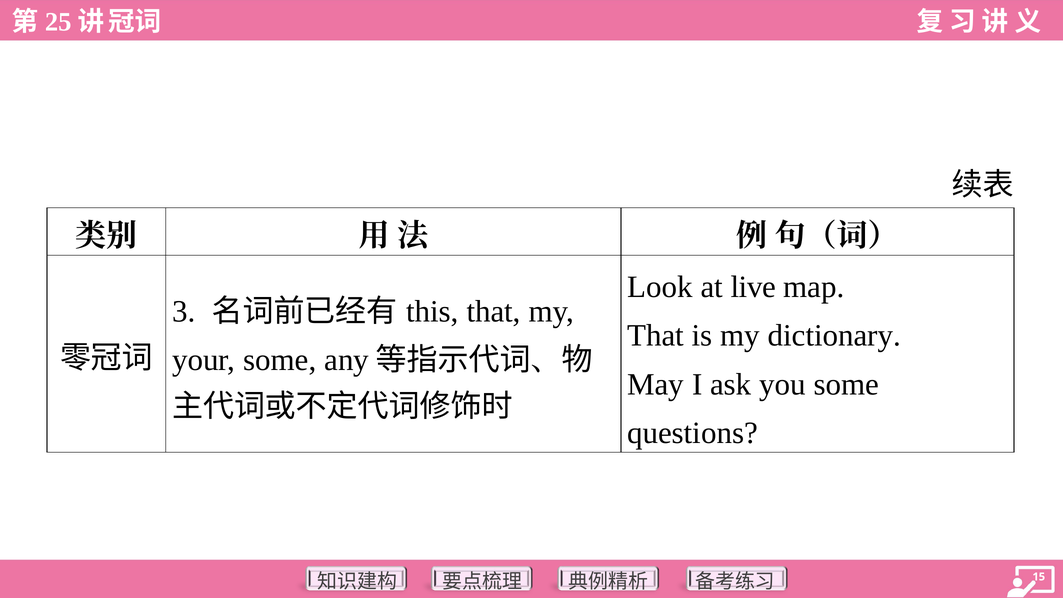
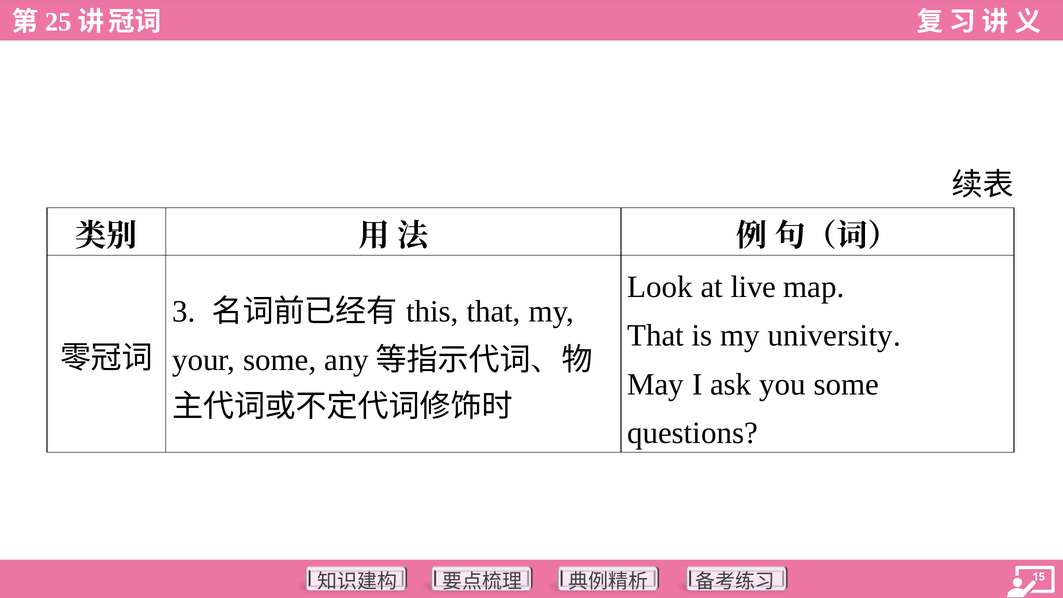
dictionary: dictionary -> university (834, 336)
